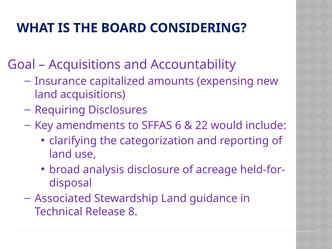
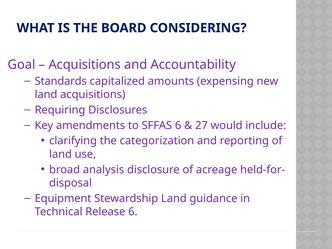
Insurance: Insurance -> Standards (61, 81)
22: 22 -> 27 (201, 125)
Associated: Associated -> Equipment (63, 198)
Release 8: 8 -> 6 (133, 212)
